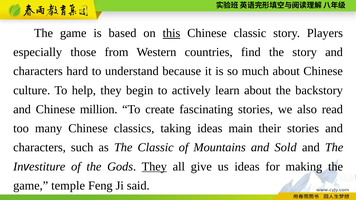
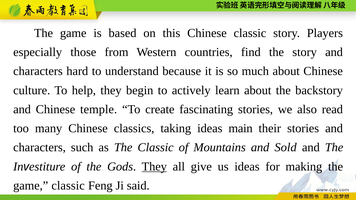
this underline: present -> none (171, 33)
million: million -> temple (99, 109)
game temple: temple -> classic (68, 186)
